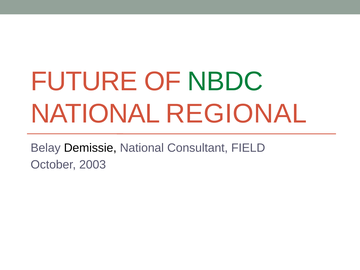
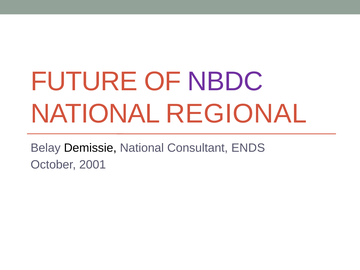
NBDC colour: green -> purple (225, 81)
FIELD: FIELD -> ENDS (248, 148)
2003: 2003 -> 2001 (93, 165)
